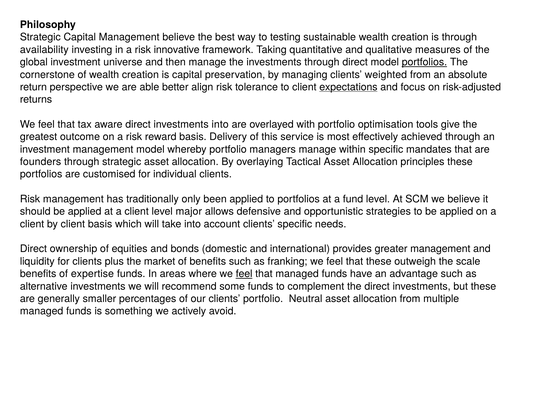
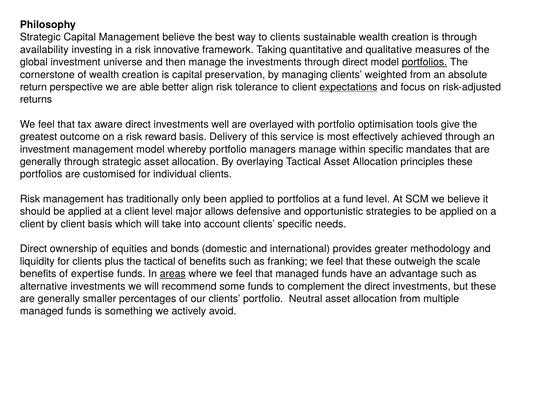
to testing: testing -> clients (285, 37)
investments into: into -> well (220, 125)
founders: founders -> generally (41, 162)
greater management: management -> methodology (440, 249)
the market: market -> tactical (160, 262)
areas underline: none -> present (173, 274)
feel underline: present -> none (244, 274)
